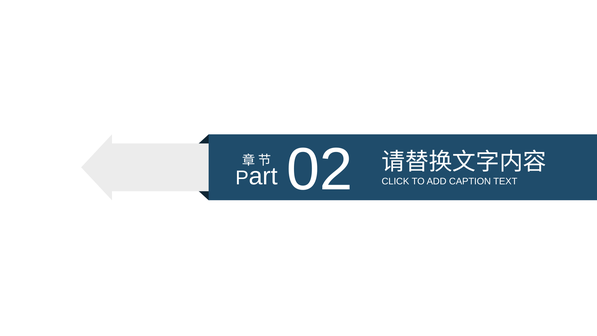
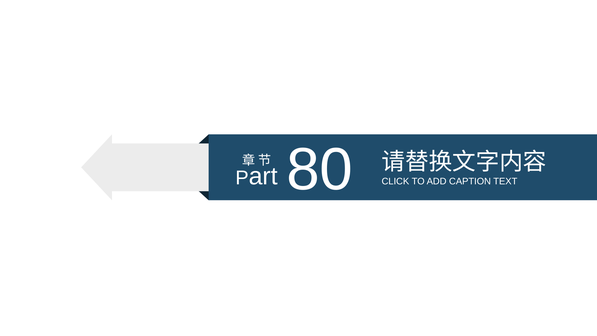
02: 02 -> 80 (320, 170)
